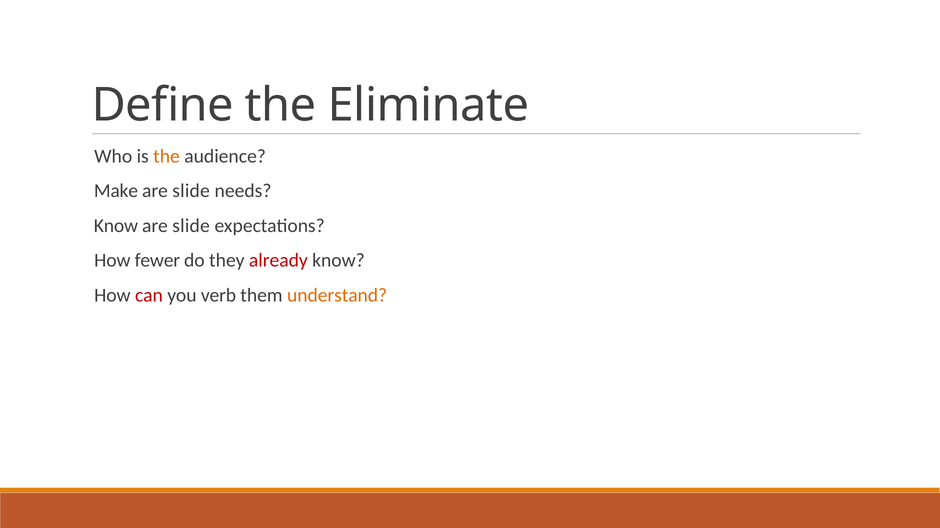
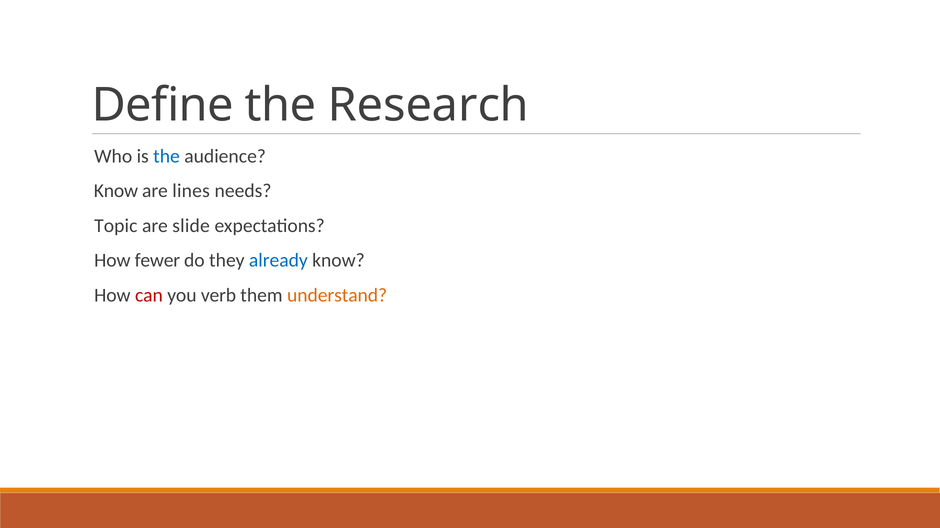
Eliminate: Eliminate -> Research (428, 105)
the colour: orange -> blue (167, 156)
Make: Make -> Know (116, 191)
slide: slide -> lines (191, 191)
Know: Know -> Topic (116, 226)
already colour: red -> blue (278, 261)
